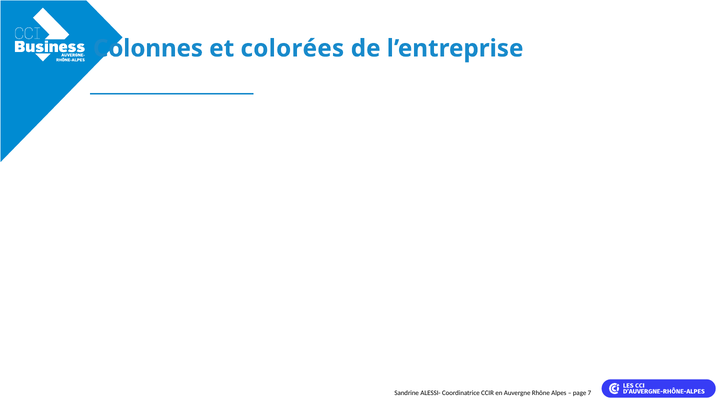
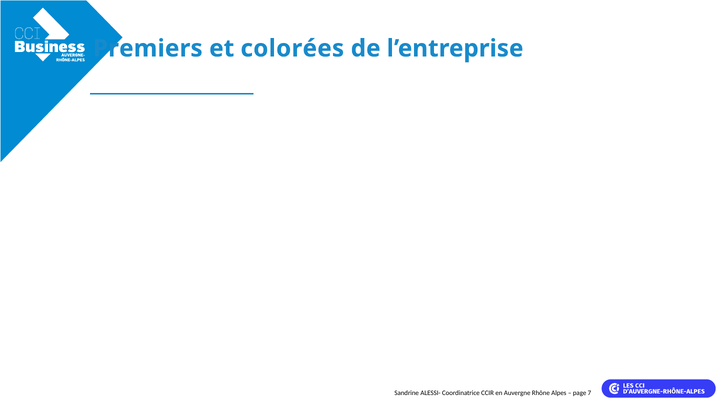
Colonnes: Colonnes -> Premiers (148, 48)
